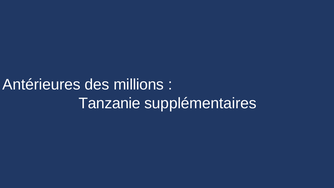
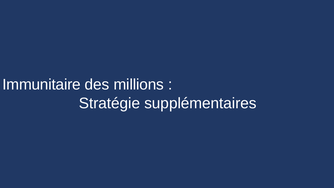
Antérieures: Antérieures -> Immunitaire (42, 85)
Tanzanie: Tanzanie -> Stratégie (109, 103)
